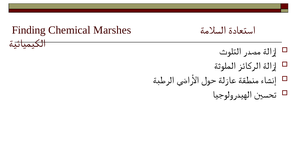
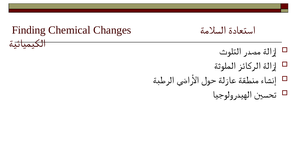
Marshes: Marshes -> Changes (112, 30)
